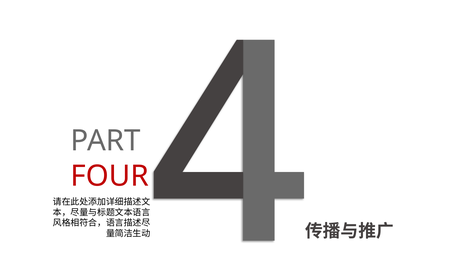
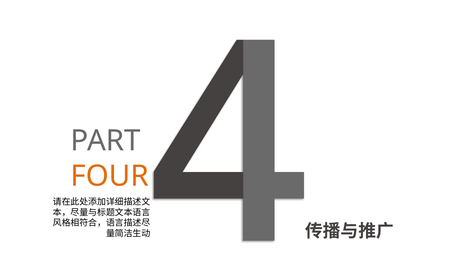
FOUR colour: red -> orange (110, 176)
